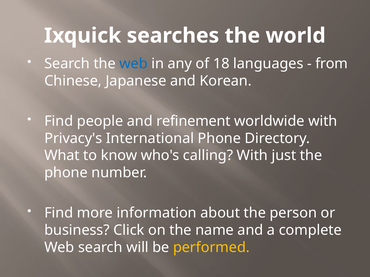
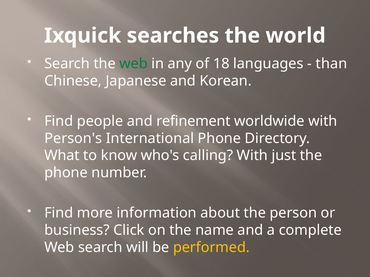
web colour: blue -> green (134, 64)
from: from -> than (331, 64)
Privacy's: Privacy's -> Person's (73, 139)
